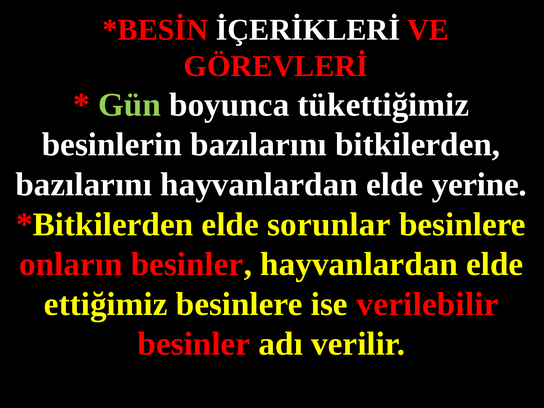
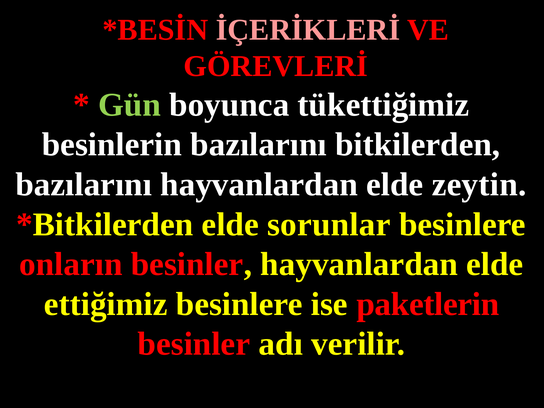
İÇERİKLERİ colour: white -> pink (308, 30)
yerine: yerine -> zeytin (479, 184)
verilebilir: verilebilir -> paketlerin (428, 304)
